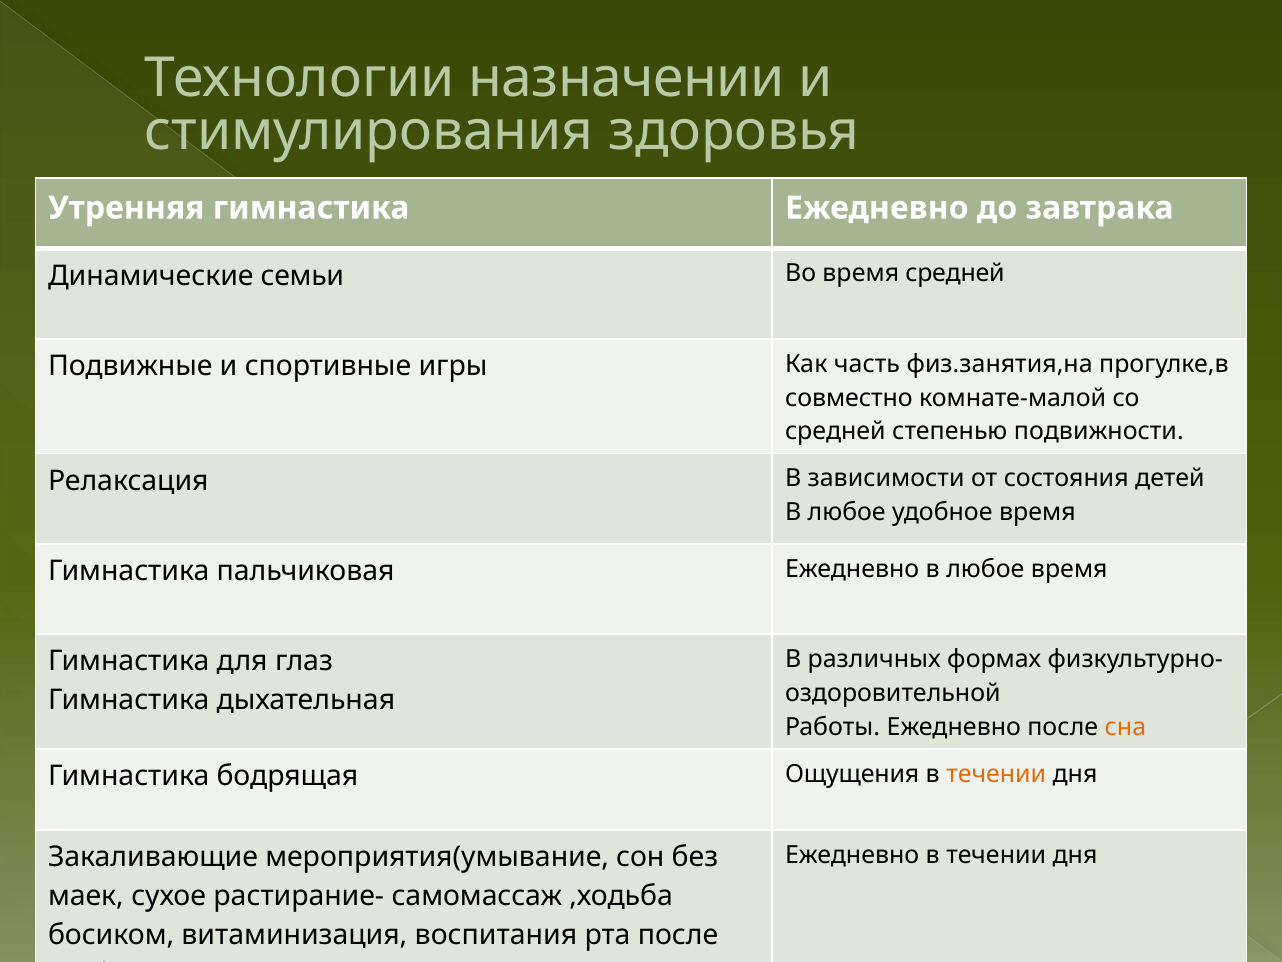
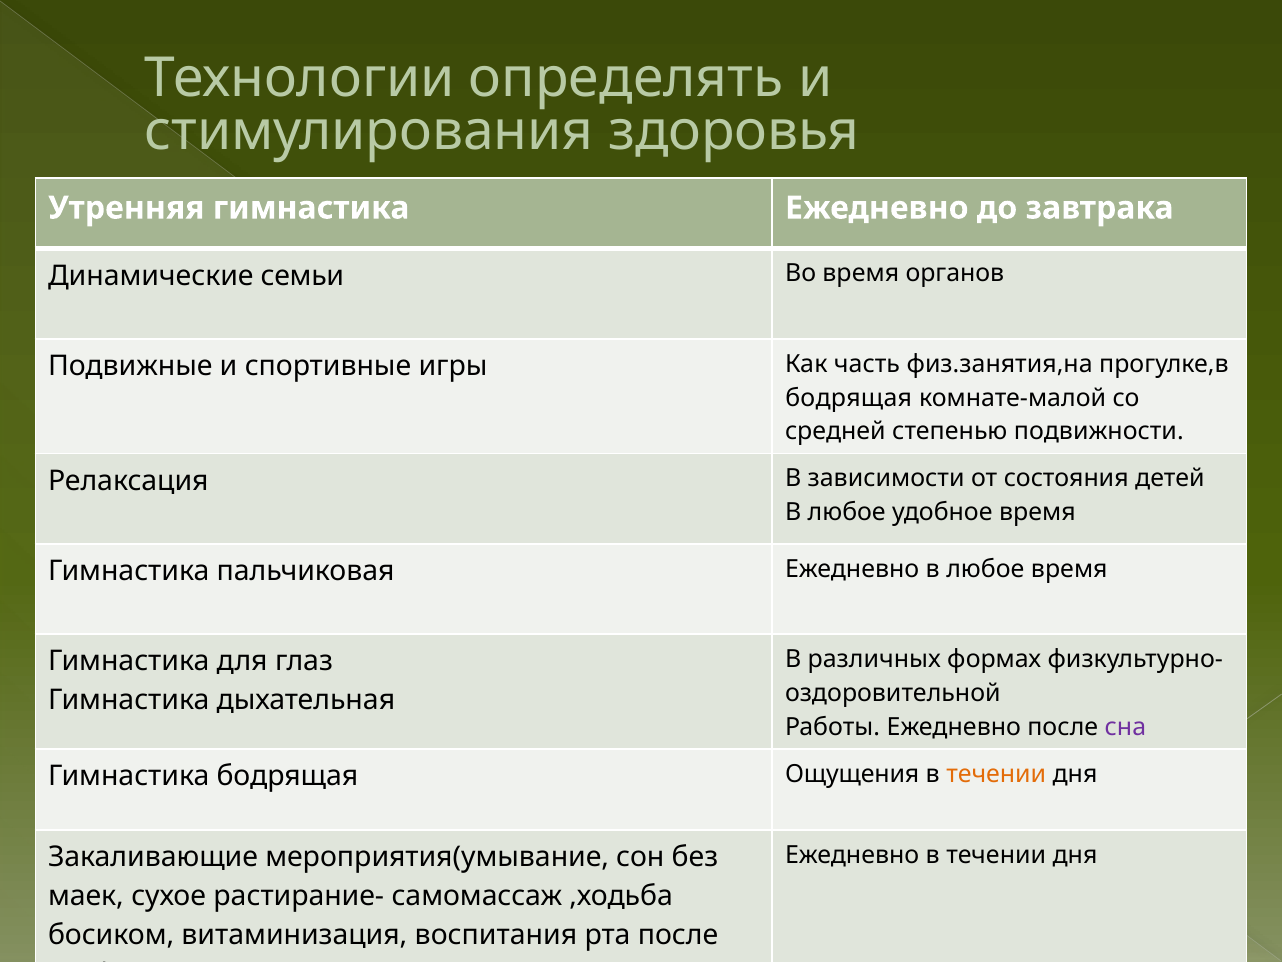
назначении: назначении -> определять (626, 79)
время средней: средней -> органов (955, 273)
совместно: совместно -> бодрящая (849, 398)
сна colour: orange -> purple (1125, 727)
